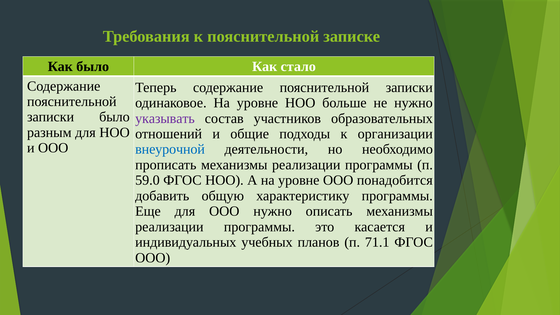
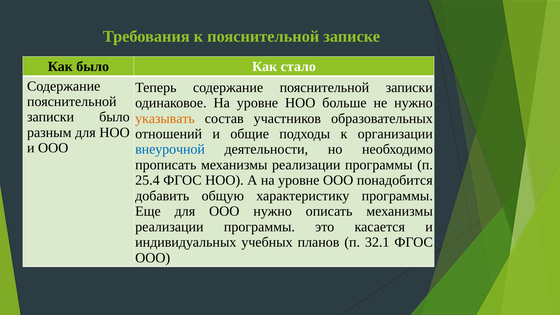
указывать colour: purple -> orange (165, 118)
59.0: 59.0 -> 25.4 (147, 180)
71.1: 71.1 -> 32.1 (377, 242)
